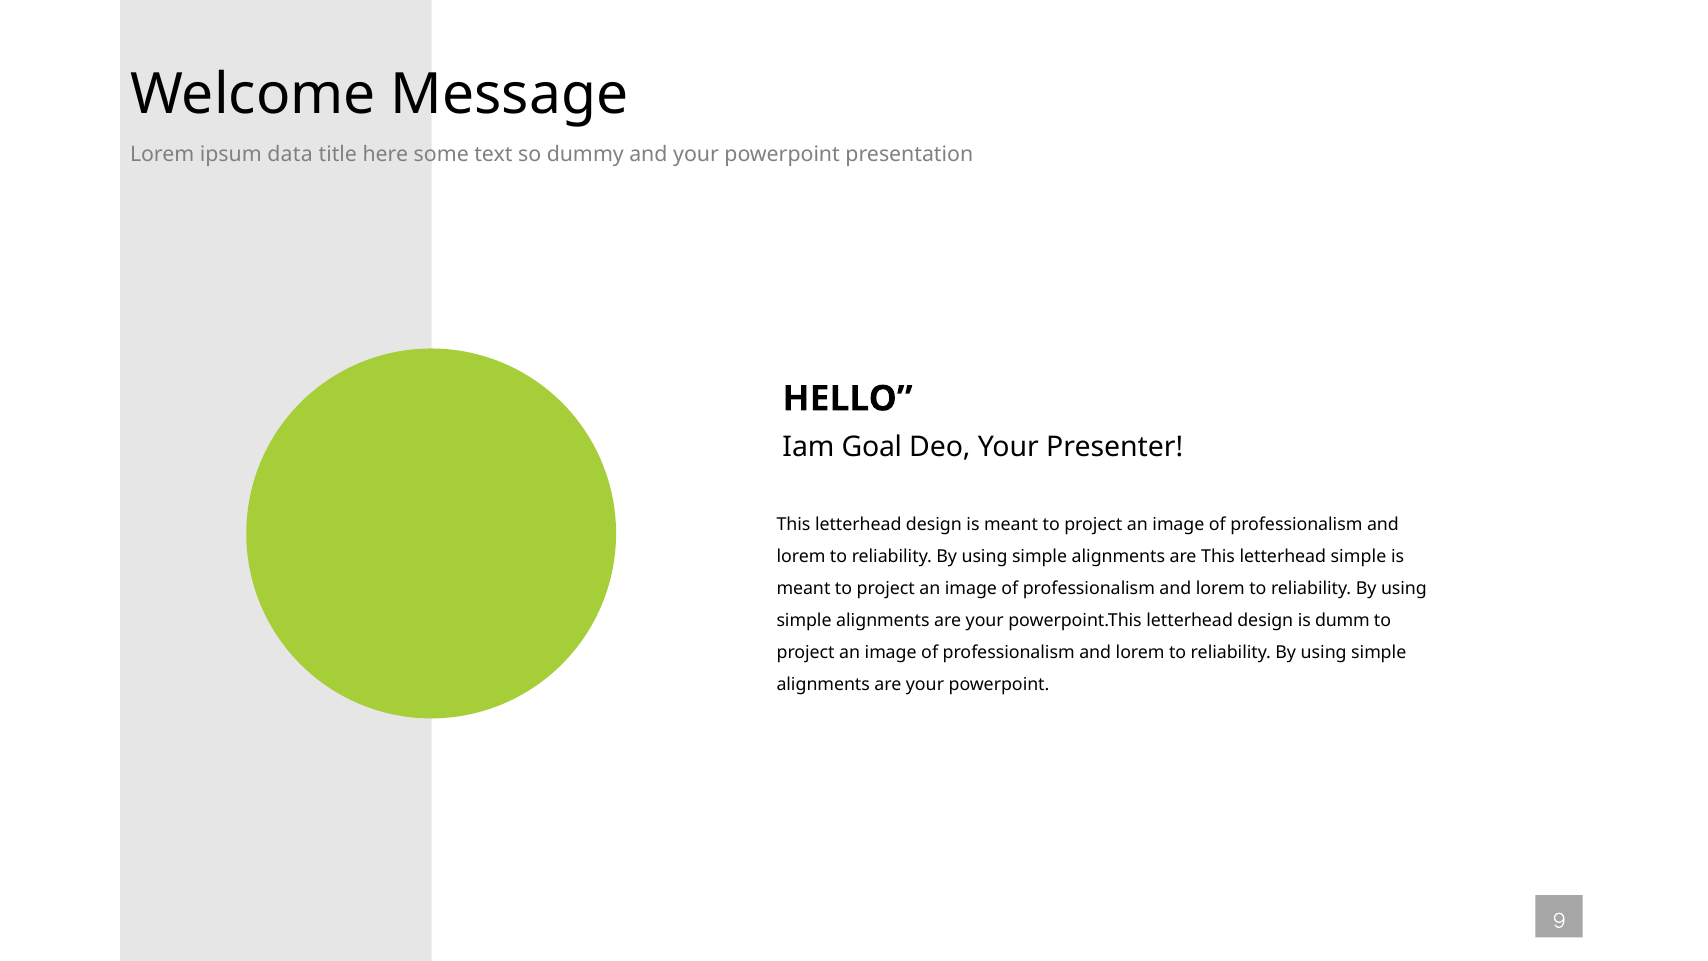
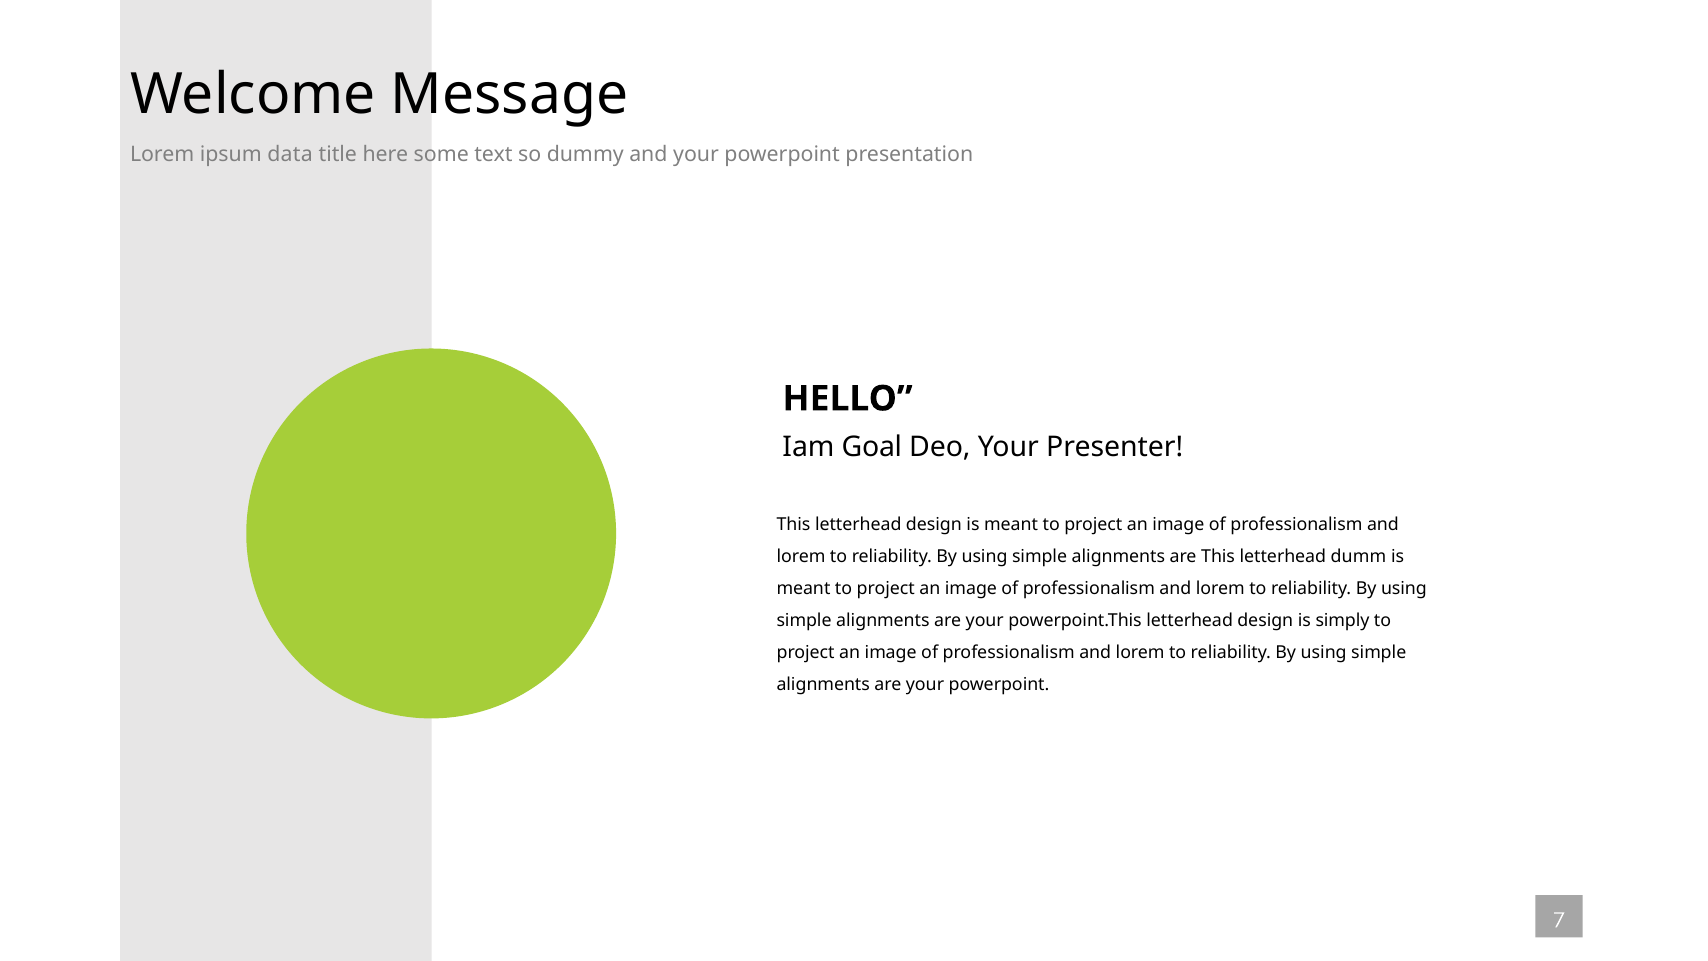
letterhead simple: simple -> dumm (1358, 556)
dumm: dumm -> simply (1342, 620)
9: 9 -> 7 (1559, 917)
